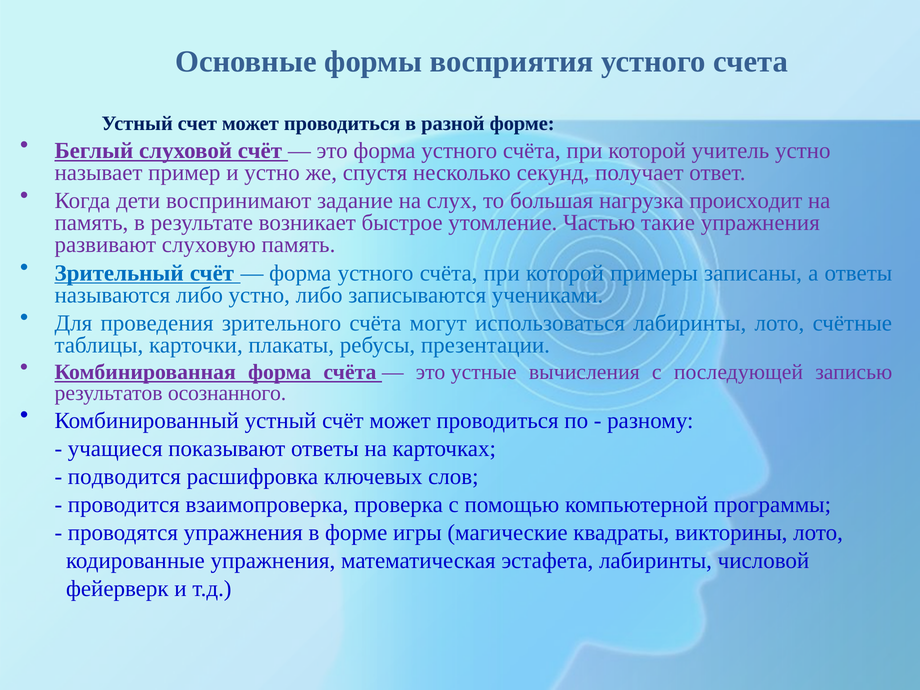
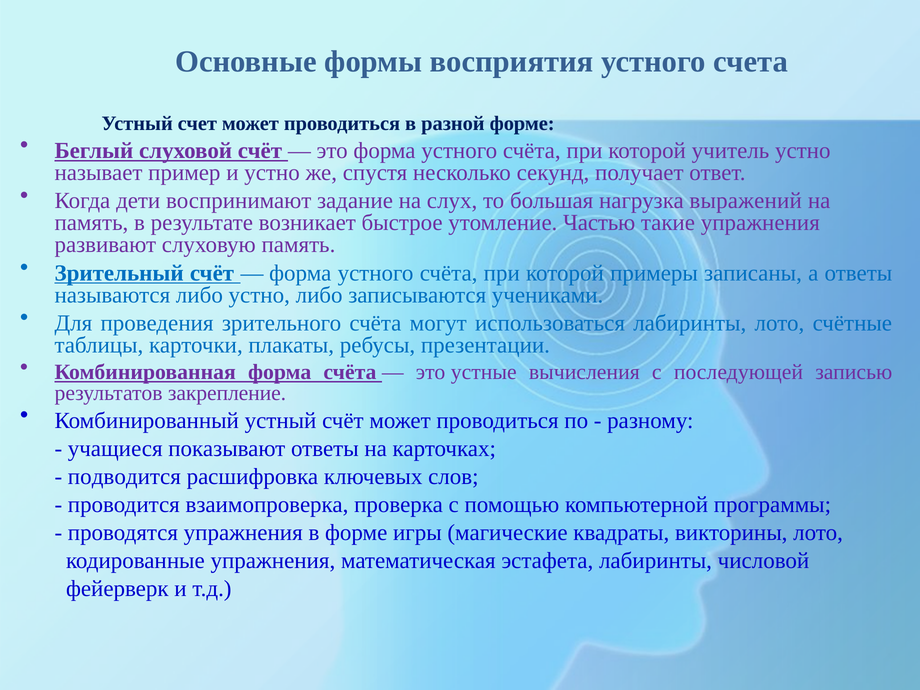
происходит: происходит -> выражений (746, 201)
осознанного: осознанного -> закрепление (227, 393)
